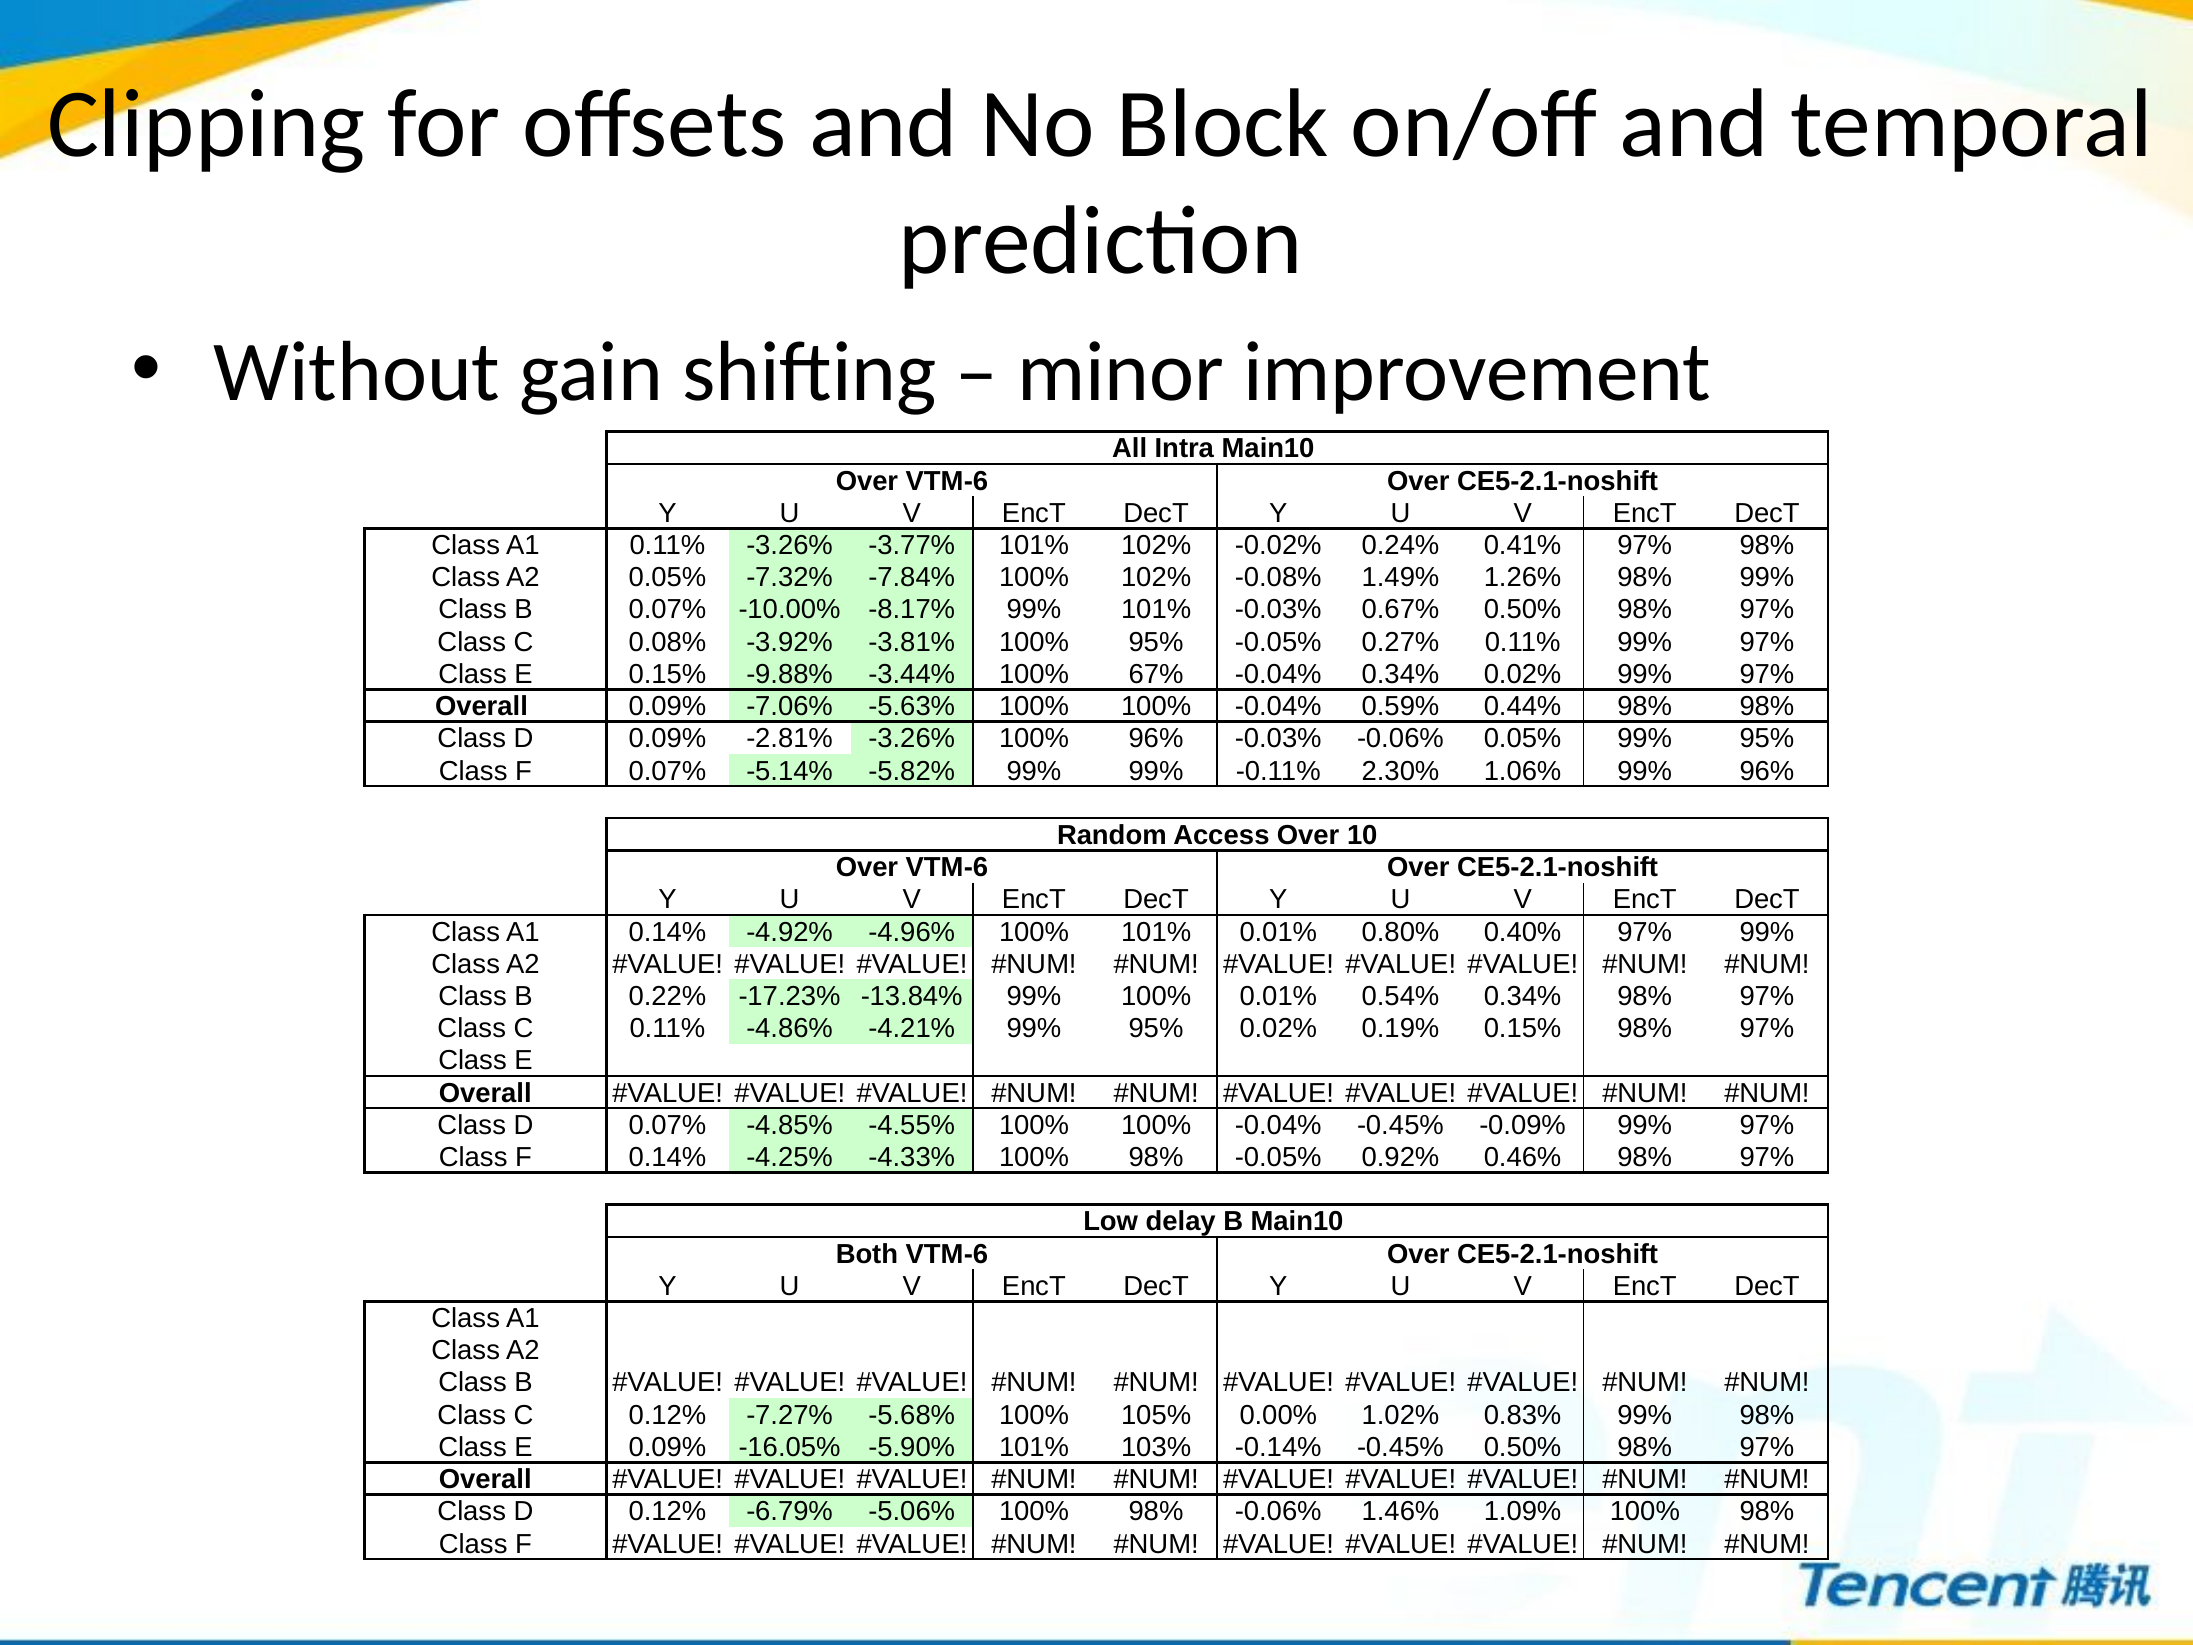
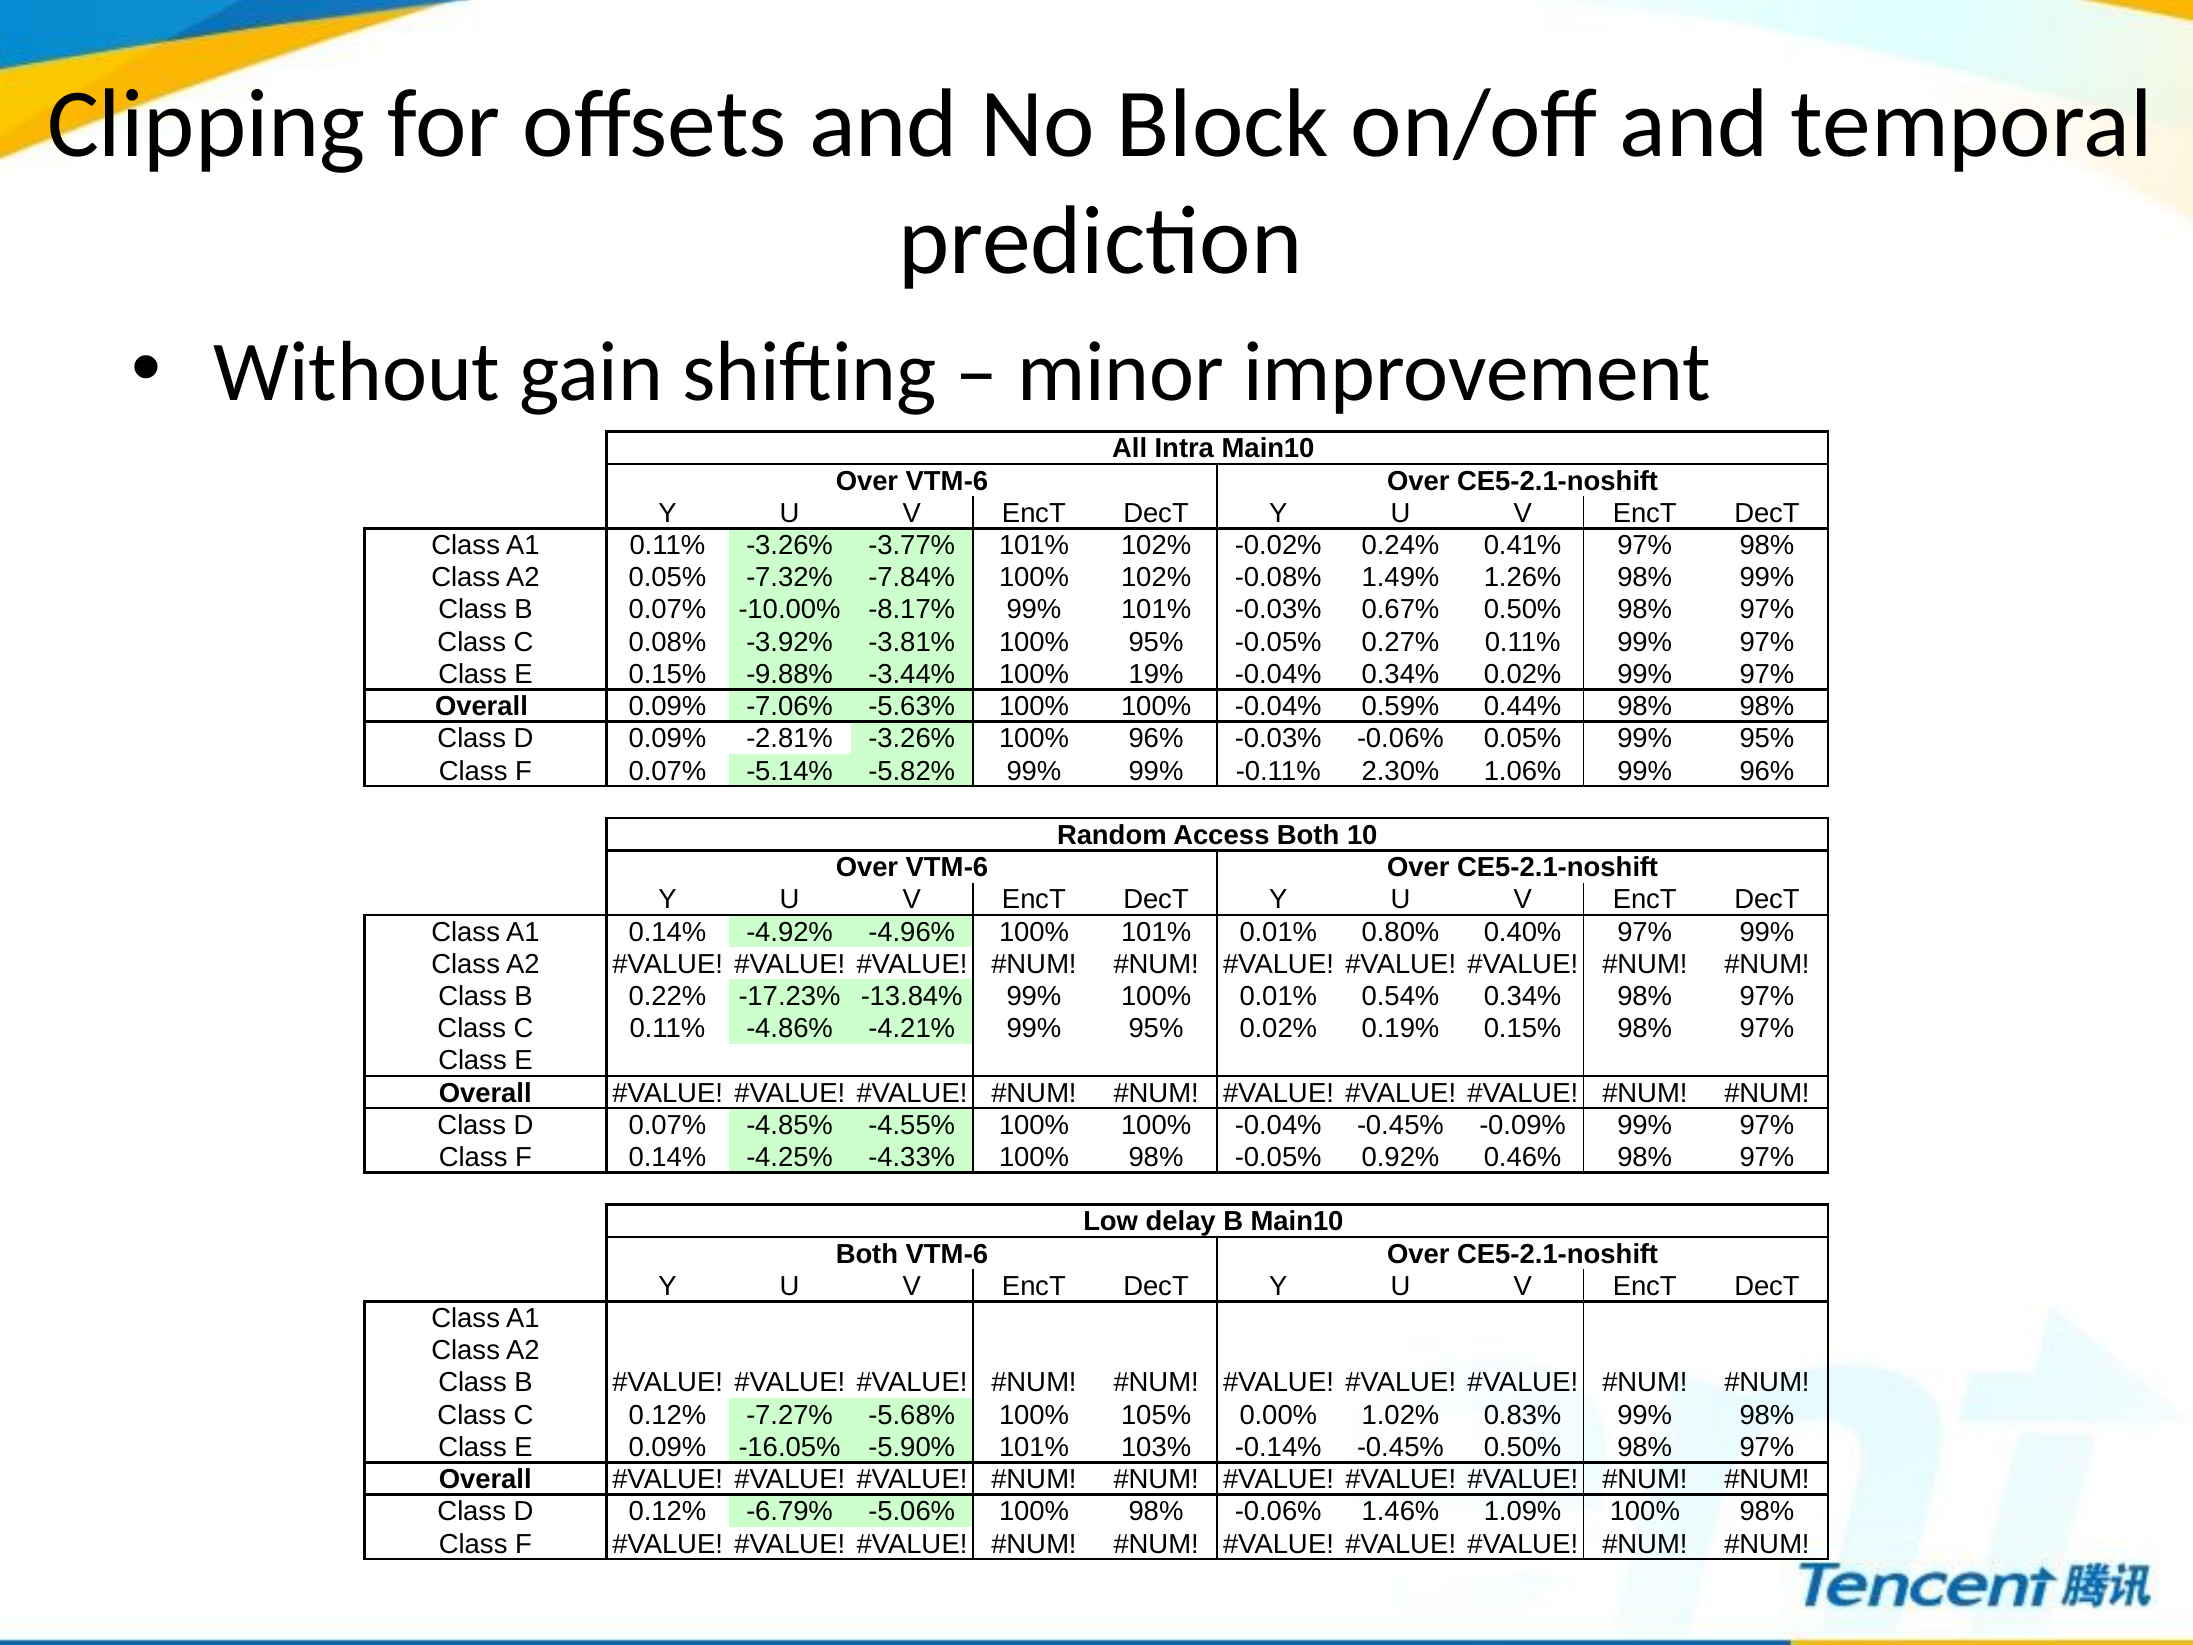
67%: 67% -> 19% (1156, 674)
Access Over: Over -> Both (1308, 835)
